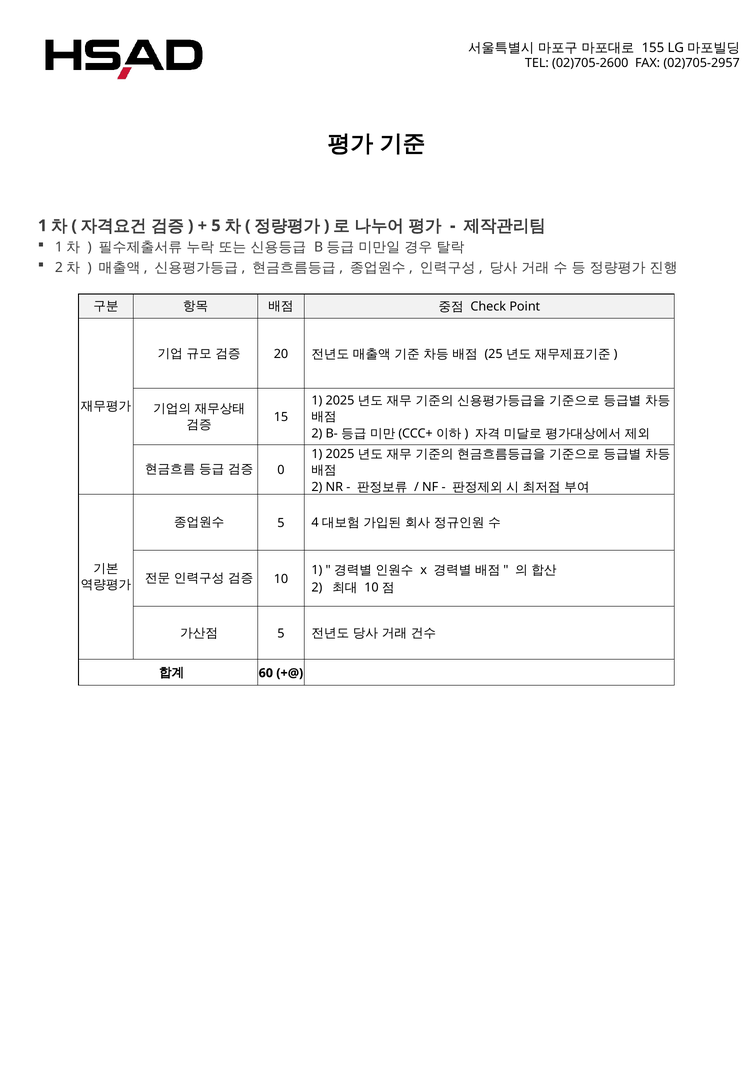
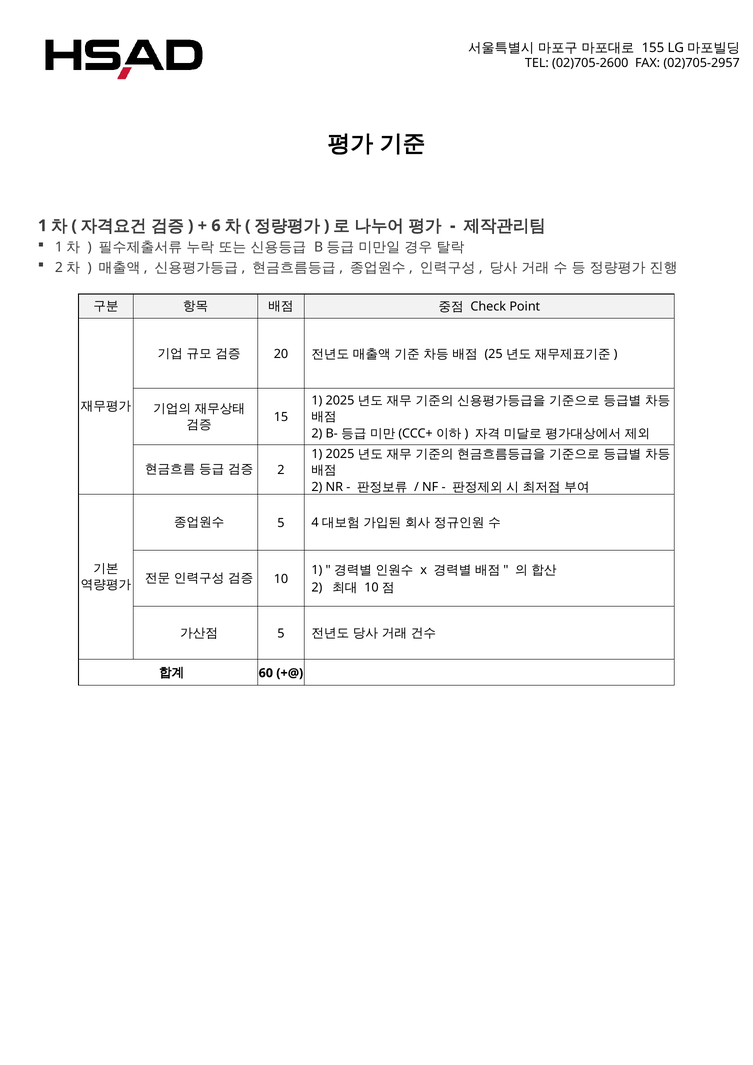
5: 5 -> 6 (216, 226)
0: 0 -> 2 (281, 470)
